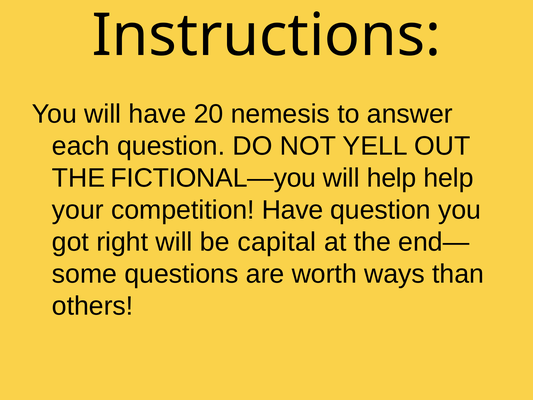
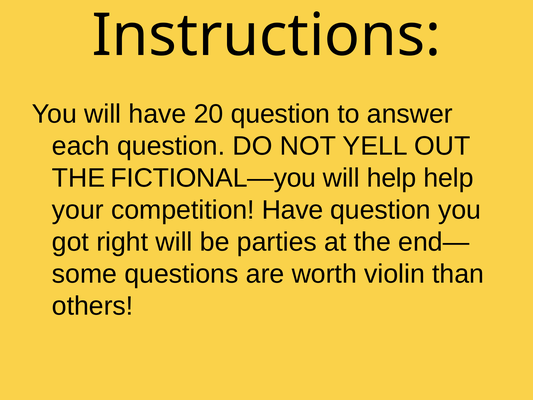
20 nemesis: nemesis -> question (280, 114)
capital: capital -> parties (277, 242)
ways: ways -> violin (395, 274)
